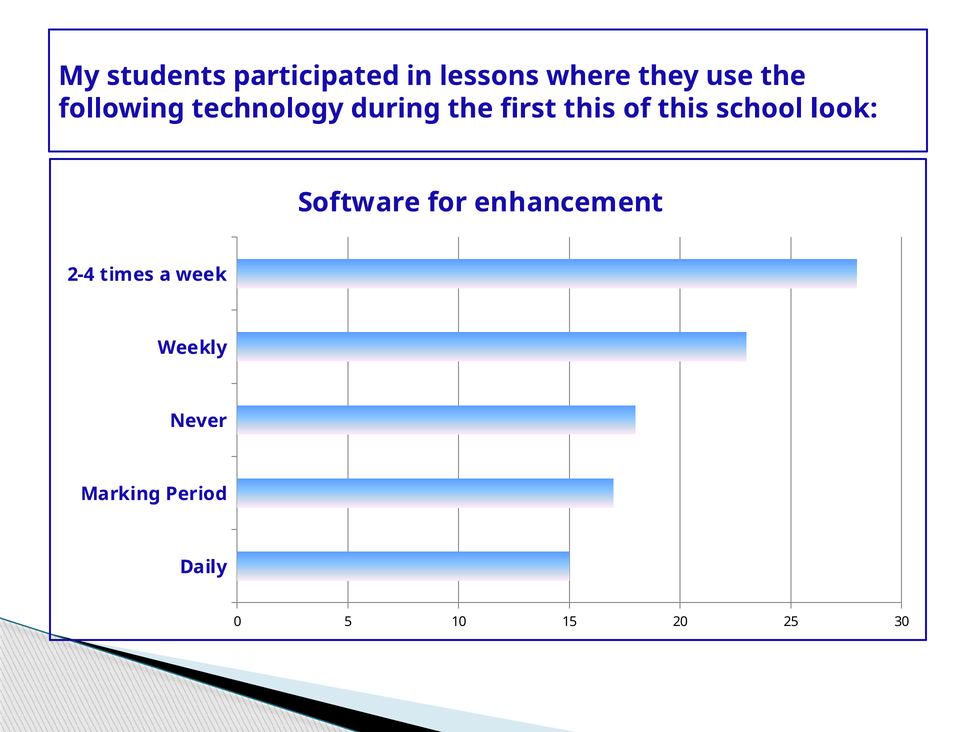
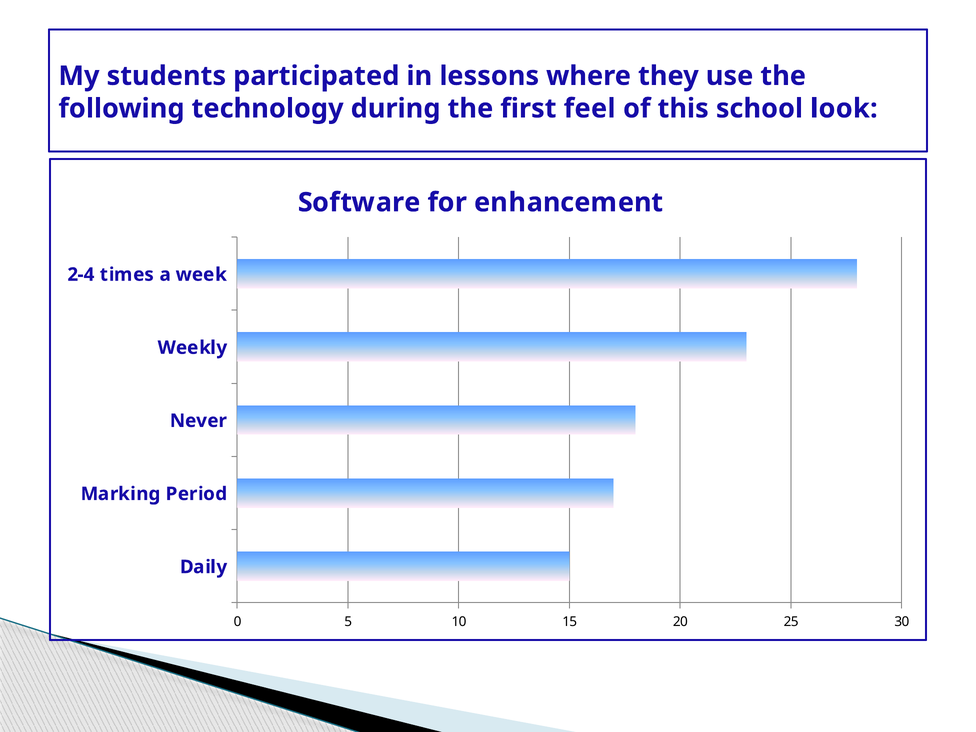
first this: this -> feel (590, 109)
